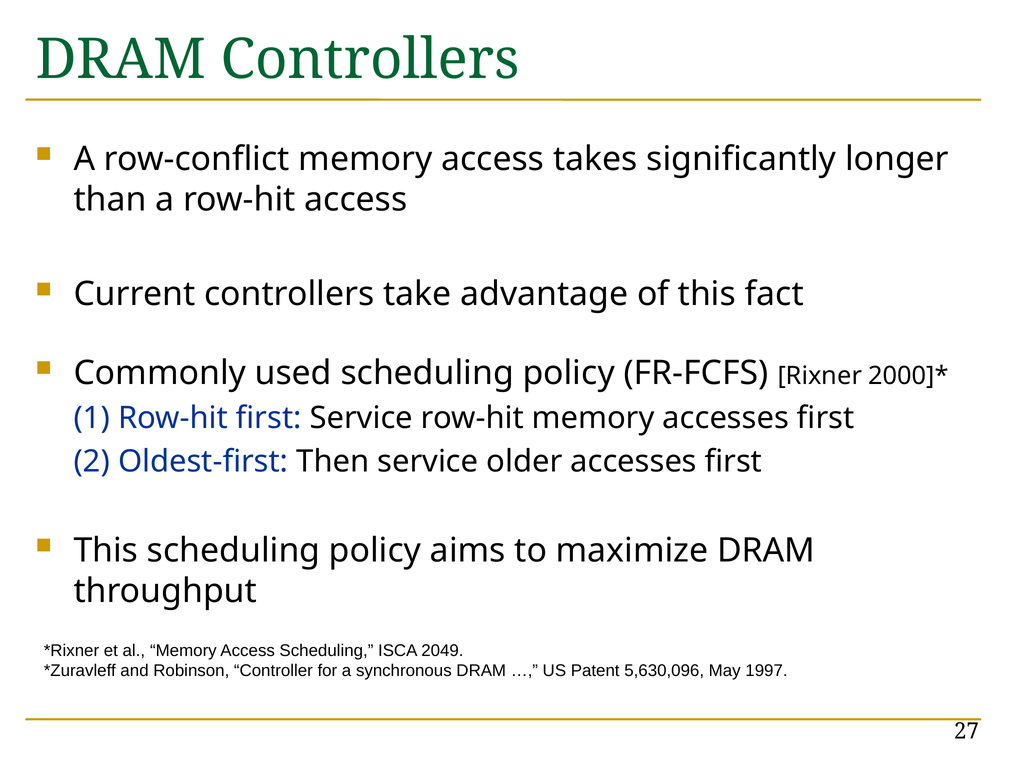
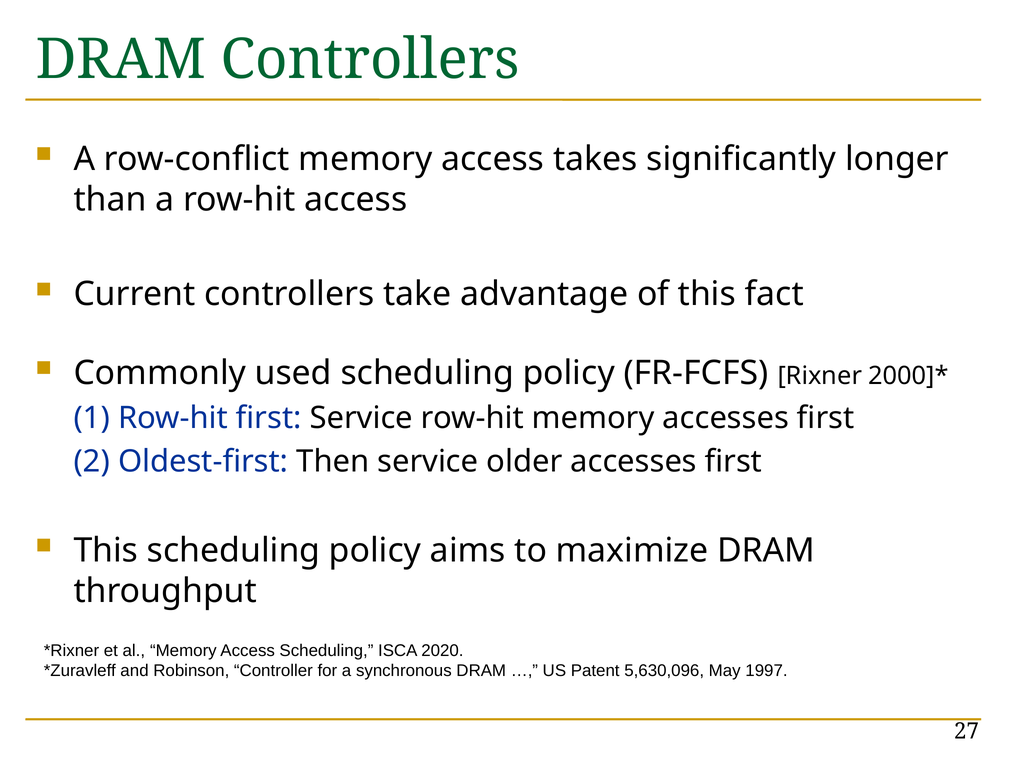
2049: 2049 -> 2020 (442, 651)
